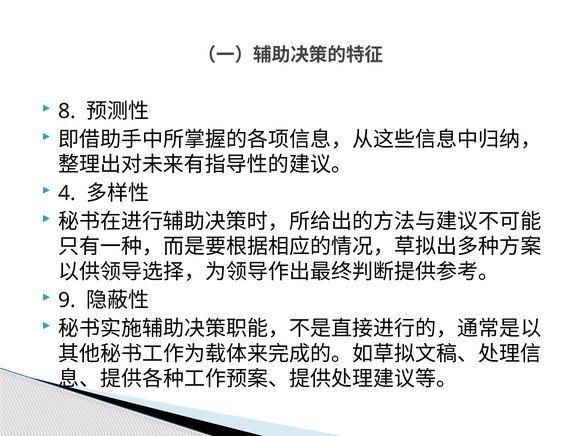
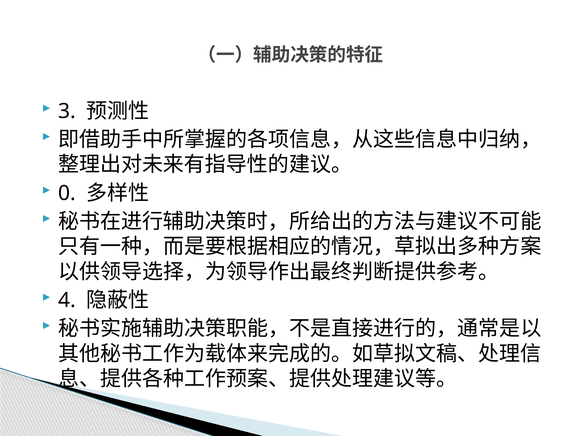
8: 8 -> 3 (67, 111)
4: 4 -> 0 (67, 193)
9: 9 -> 4 (67, 300)
